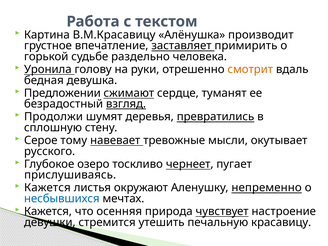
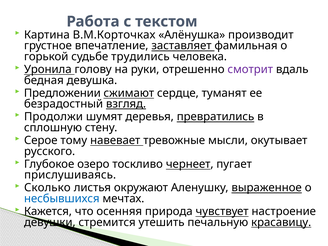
В.М.Красавицу: В.М.Красавицу -> В.М.Корточках (114, 35)
примирить: примирить -> фамильная (246, 46)
раздельно: раздельно -> трудились (140, 57)
смотрит colour: orange -> purple (250, 69)
Кажется: Кажется -> Сколько (47, 188)
непременно: непременно -> выраженное (267, 188)
красавицу underline: none -> present (281, 222)
